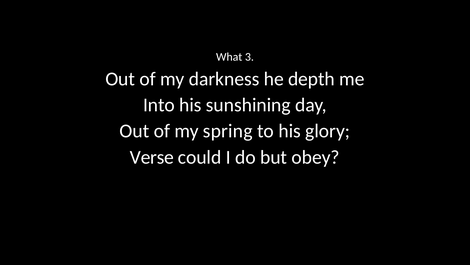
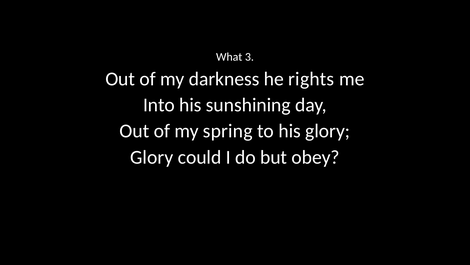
depth: depth -> rights (311, 79)
Verse: Verse -> Glory (152, 157)
